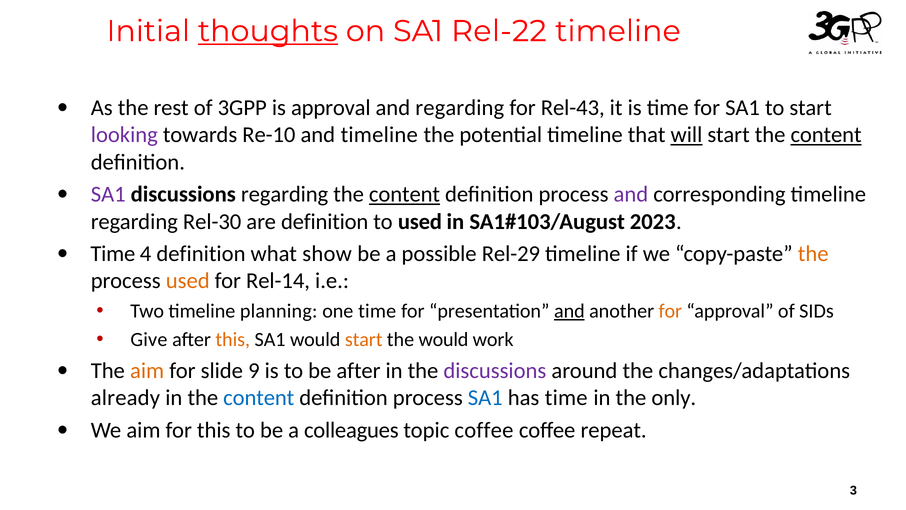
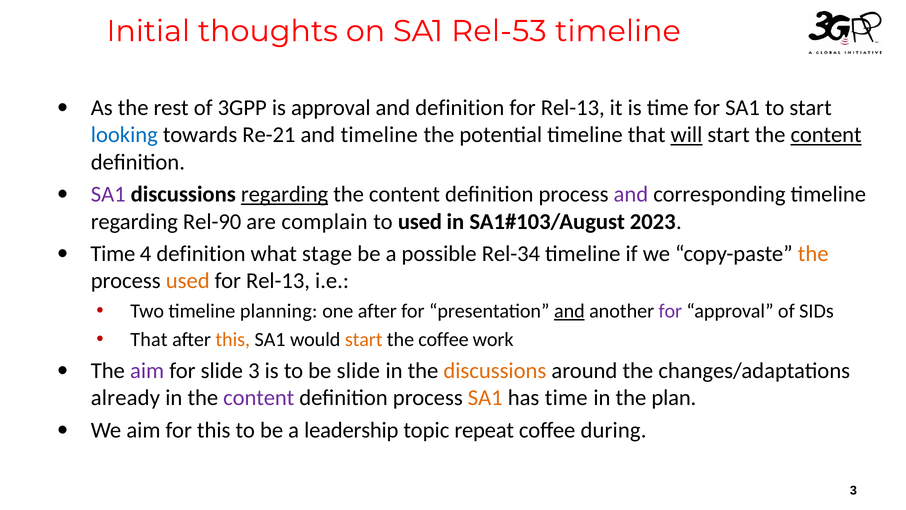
thoughts underline: present -> none (268, 31)
Rel-22: Rel-22 -> Rel-53 (499, 31)
and regarding: regarding -> definition (460, 108)
Rel-43: Rel-43 -> Rel-13 (573, 108)
looking colour: purple -> blue (124, 135)
Re-10: Re-10 -> Re-21 (269, 135)
regarding underline: none -> present (285, 194)
content underline: present -> none (405, 194)
Rel-30: Rel-30 -> Rel-90 (212, 221)
are definition: definition -> complain (324, 221)
show: show -> stage (327, 254)
Rel-29: Rel-29 -> Rel-34 (511, 254)
Rel-14: Rel-14 -> Rel-13 (278, 281)
one time: time -> after (377, 311)
for colour: orange -> purple (670, 311)
Give: Give -> That (149, 339)
the would: would -> coffee (443, 339)
aim colour: orange -> purple (147, 370)
slide 9: 9 -> 3 (254, 370)
be after: after -> slide (358, 370)
discussions colour: purple -> orange (495, 370)
content colour: blue -> purple (259, 398)
SA1 colour: blue -> orange (485, 398)
only: only -> plan (674, 398)
colleagues: colleagues -> leadership (351, 430)
topic coffee: coffee -> repeat (484, 430)
repeat: repeat -> during (614, 430)
